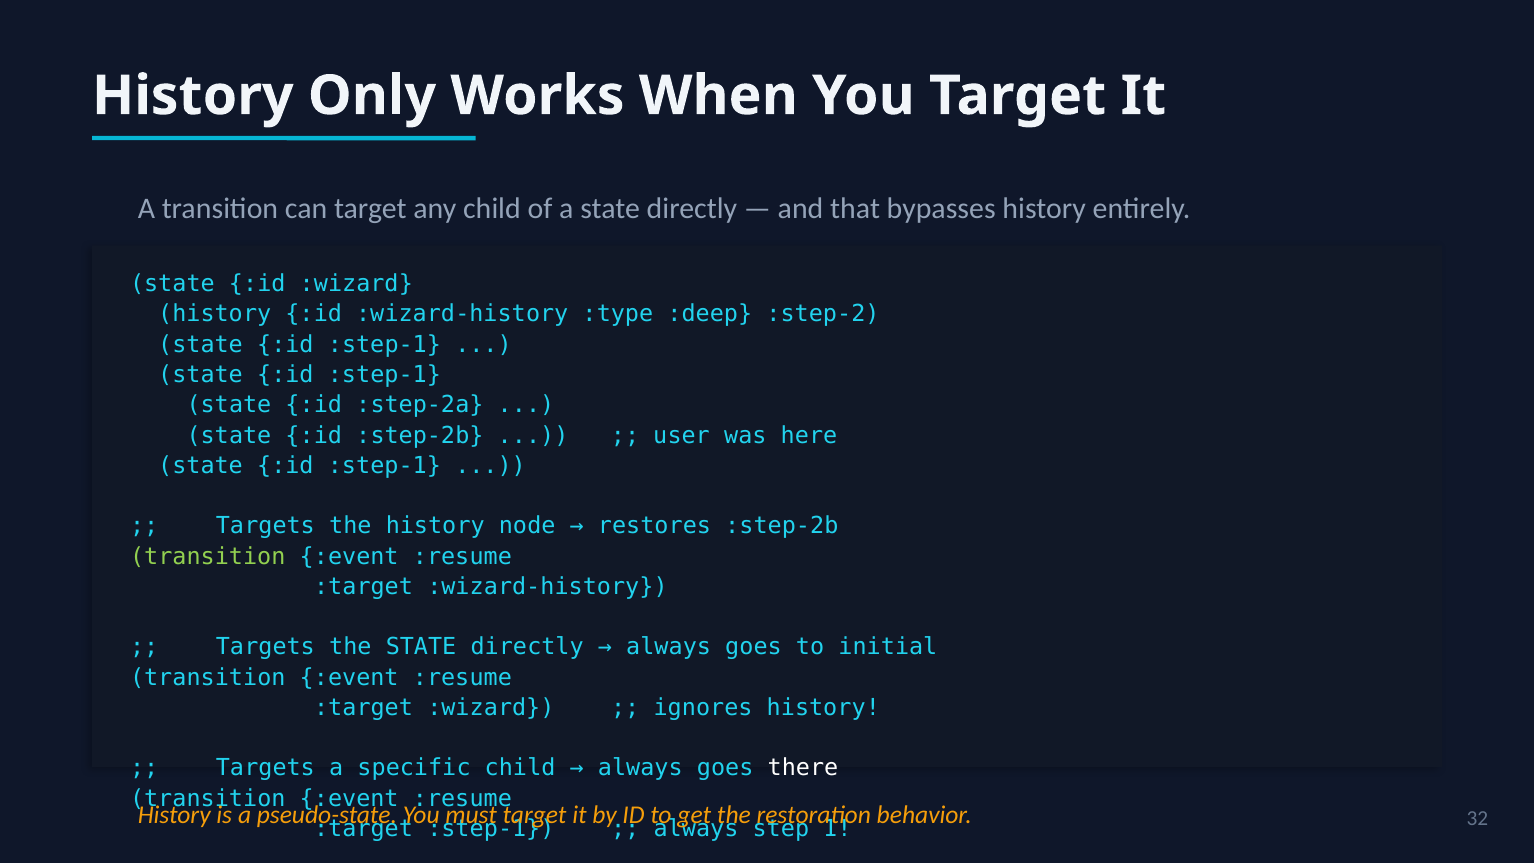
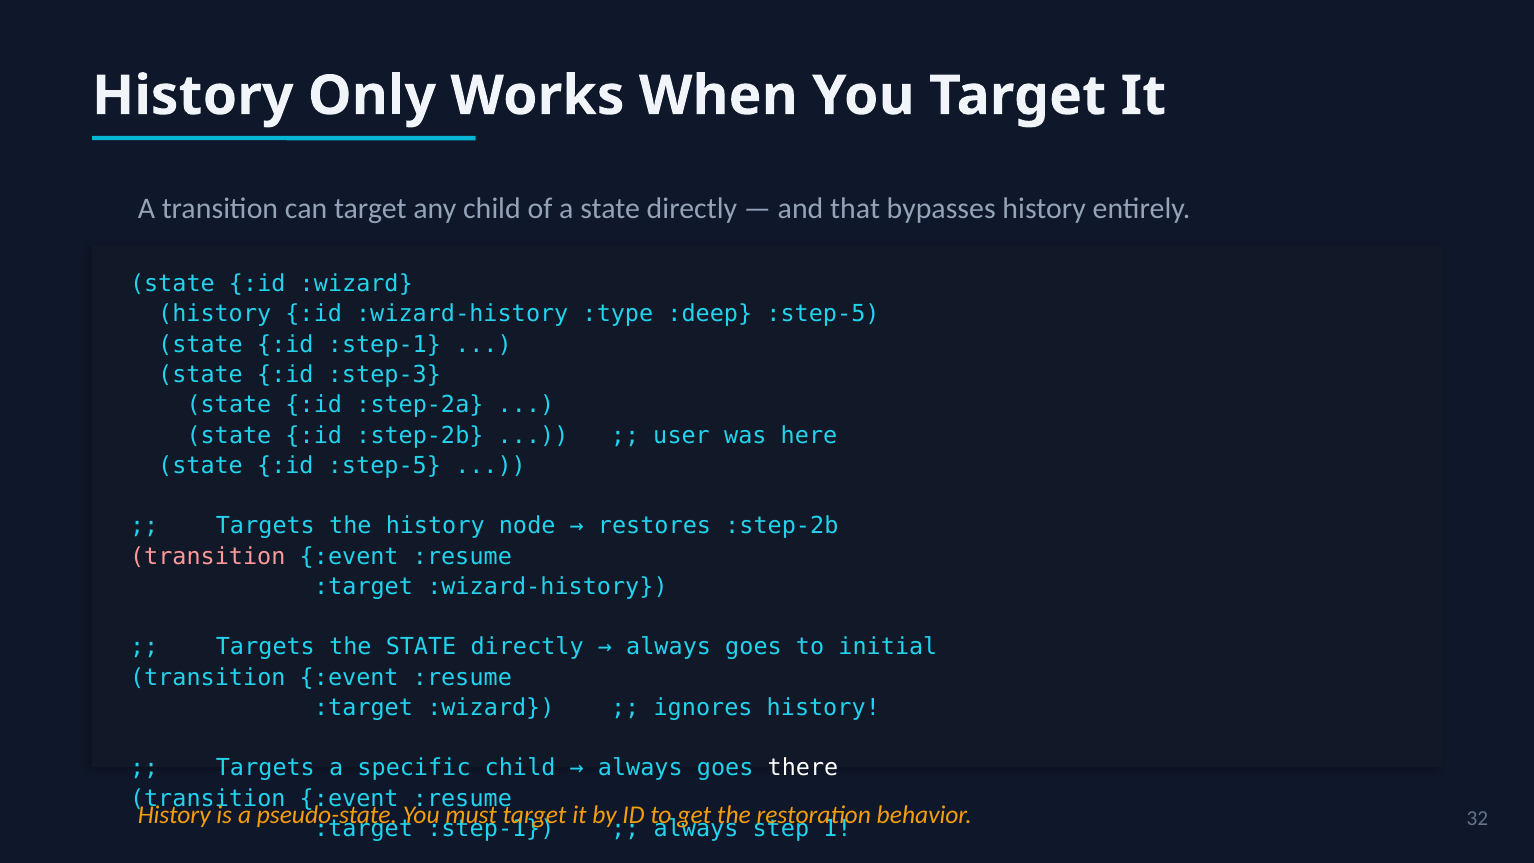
:deep :step-2: :step-2 -> :step-5 (823, 314)
:step-1: :step-1 -> :step-3 (384, 375)
:step-1: :step-1 -> :step-5 (384, 466)
transition colour: light green -> pink (208, 556)
